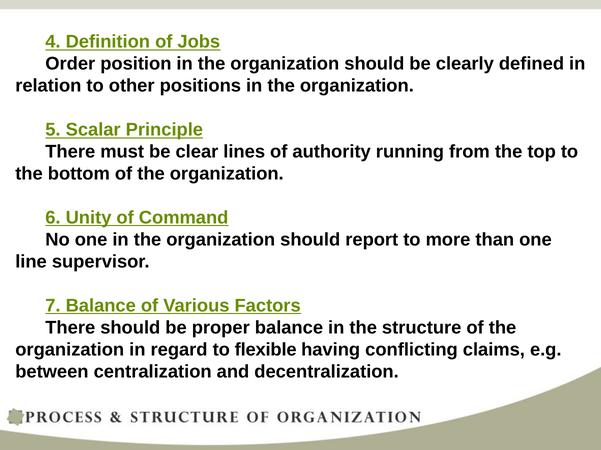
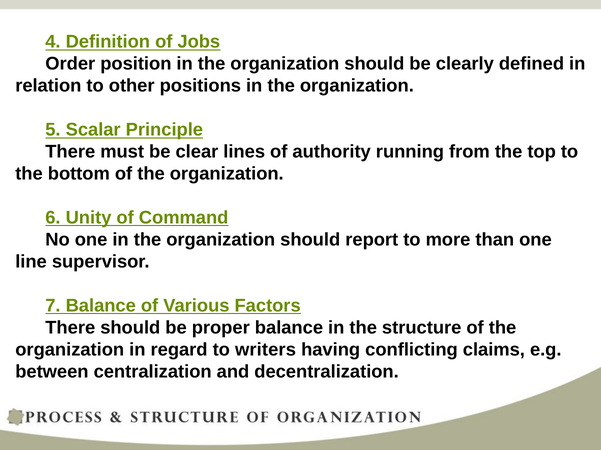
flexible: flexible -> writers (266, 350)
